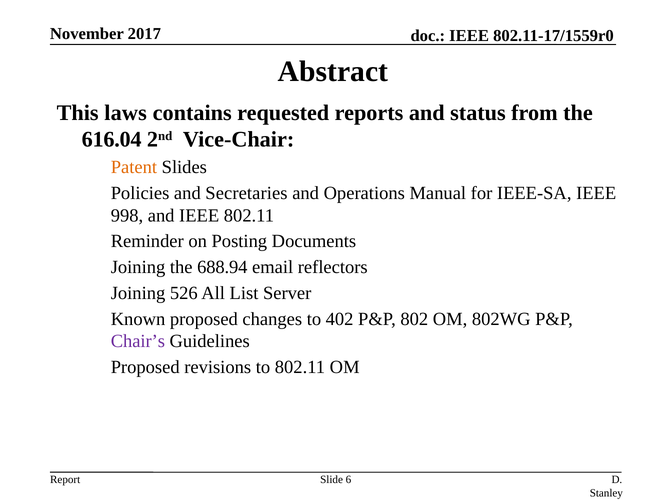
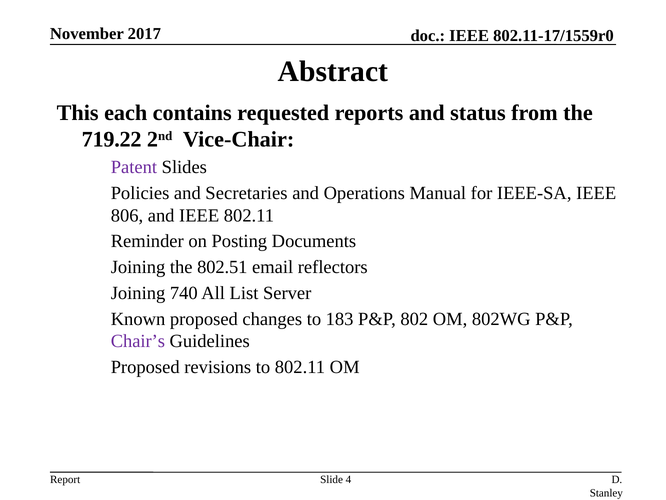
laws: laws -> each (126, 113)
616.04: 616.04 -> 719.22 (112, 139)
Patent colour: orange -> purple (134, 167)
998: 998 -> 806 (127, 215)
688.94: 688.94 -> 802.51 (222, 267)
526: 526 -> 740 (184, 293)
402: 402 -> 183 (340, 319)
6: 6 -> 4 (349, 479)
